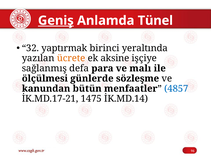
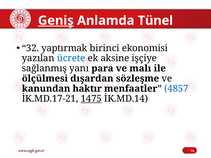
yeraltında: yeraltında -> ekonomisi (145, 48)
ücrete colour: orange -> blue (71, 58)
defa: defa -> yanı (79, 68)
günlerde: günlerde -> dışardan (92, 79)
bütün: bütün -> haktır (87, 89)
1475 underline: none -> present (91, 99)
